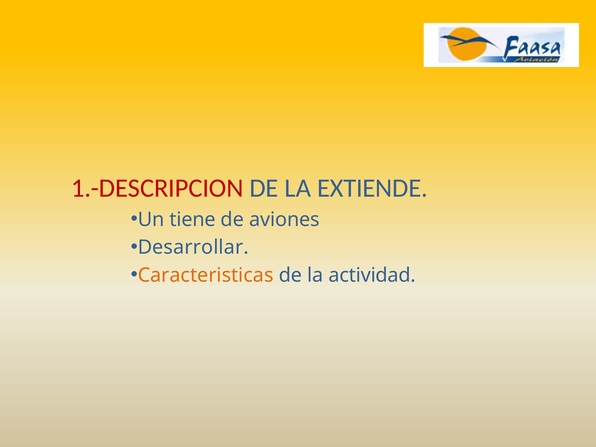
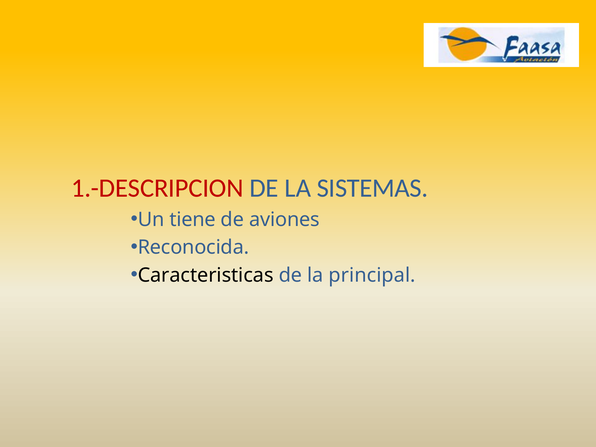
EXTIENDE: EXTIENDE -> SISTEMAS (372, 188)
Desarrollar: Desarrollar -> Reconocida (193, 247)
Caracteristicas colour: orange -> black (206, 275)
actividad: actividad -> principal (372, 275)
